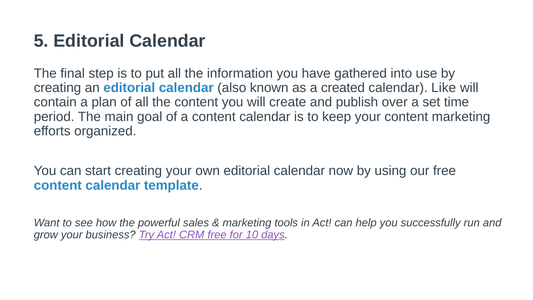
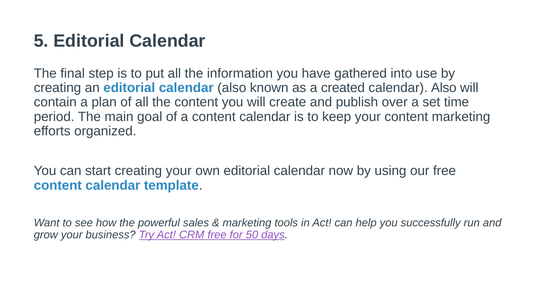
Like: Like -> Also (444, 88)
10: 10 -> 50 (252, 235)
